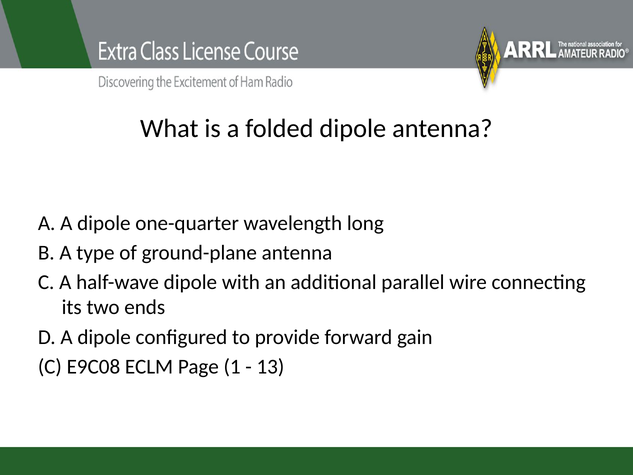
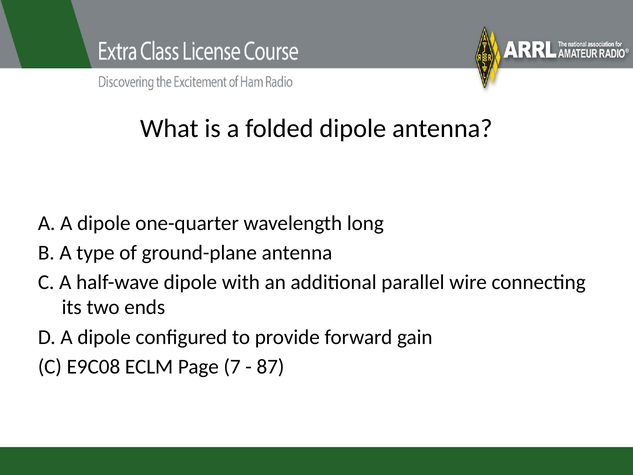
1: 1 -> 7 (232, 366)
13: 13 -> 87 (270, 366)
